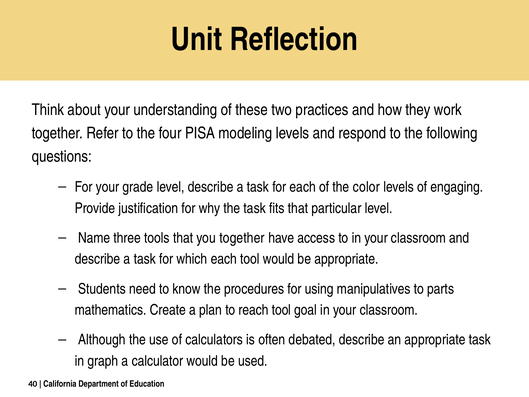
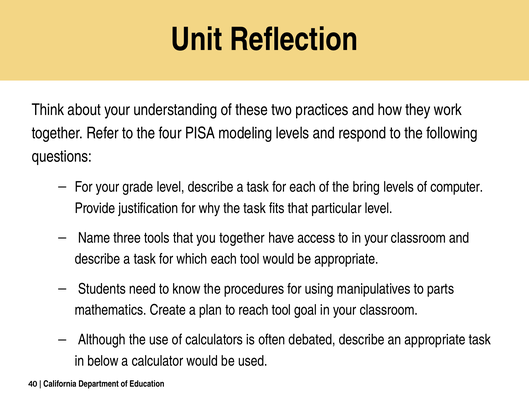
color: color -> bring (366, 187)
engaging: engaging -> computer (457, 187)
graph: graph -> below (103, 361)
